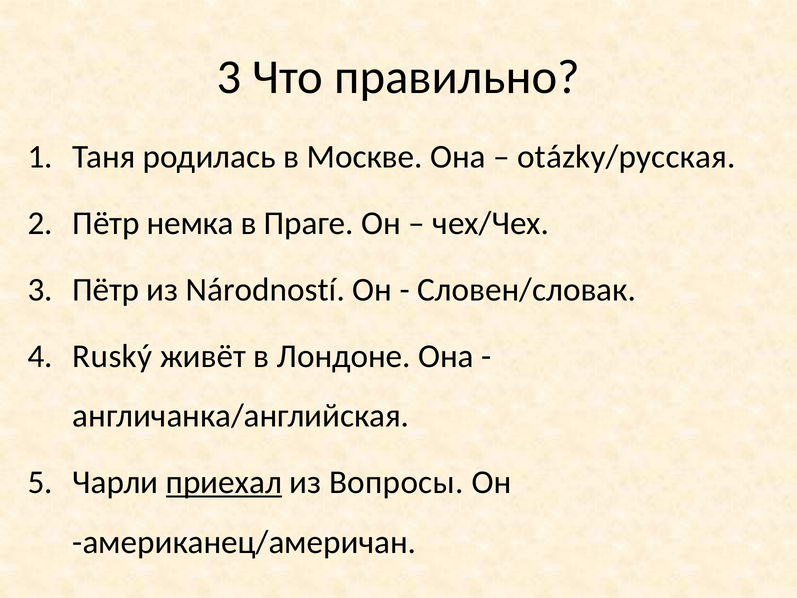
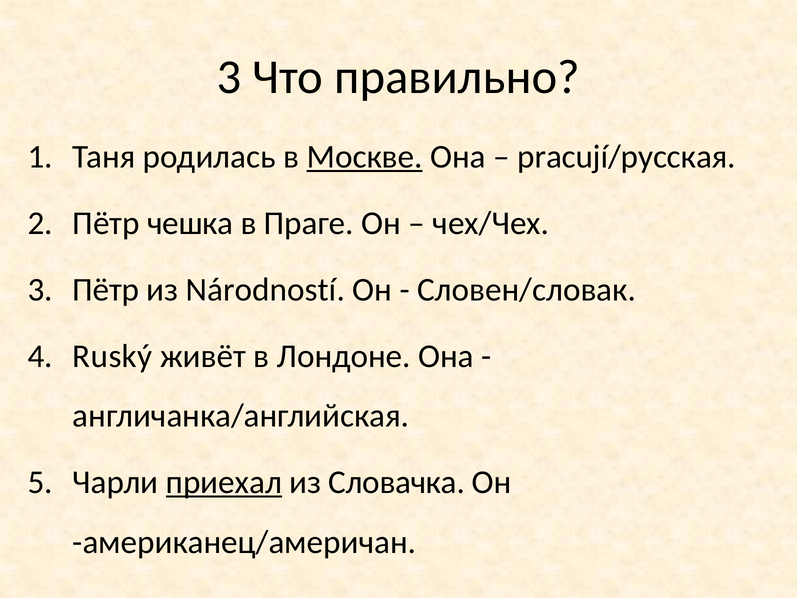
Москве underline: none -> present (365, 157)
otázky/русская: otázky/русская -> pracují/русская (627, 157)
немка: немка -> чешка (190, 223)
Вопросы: Вопросы -> Словачка (397, 482)
